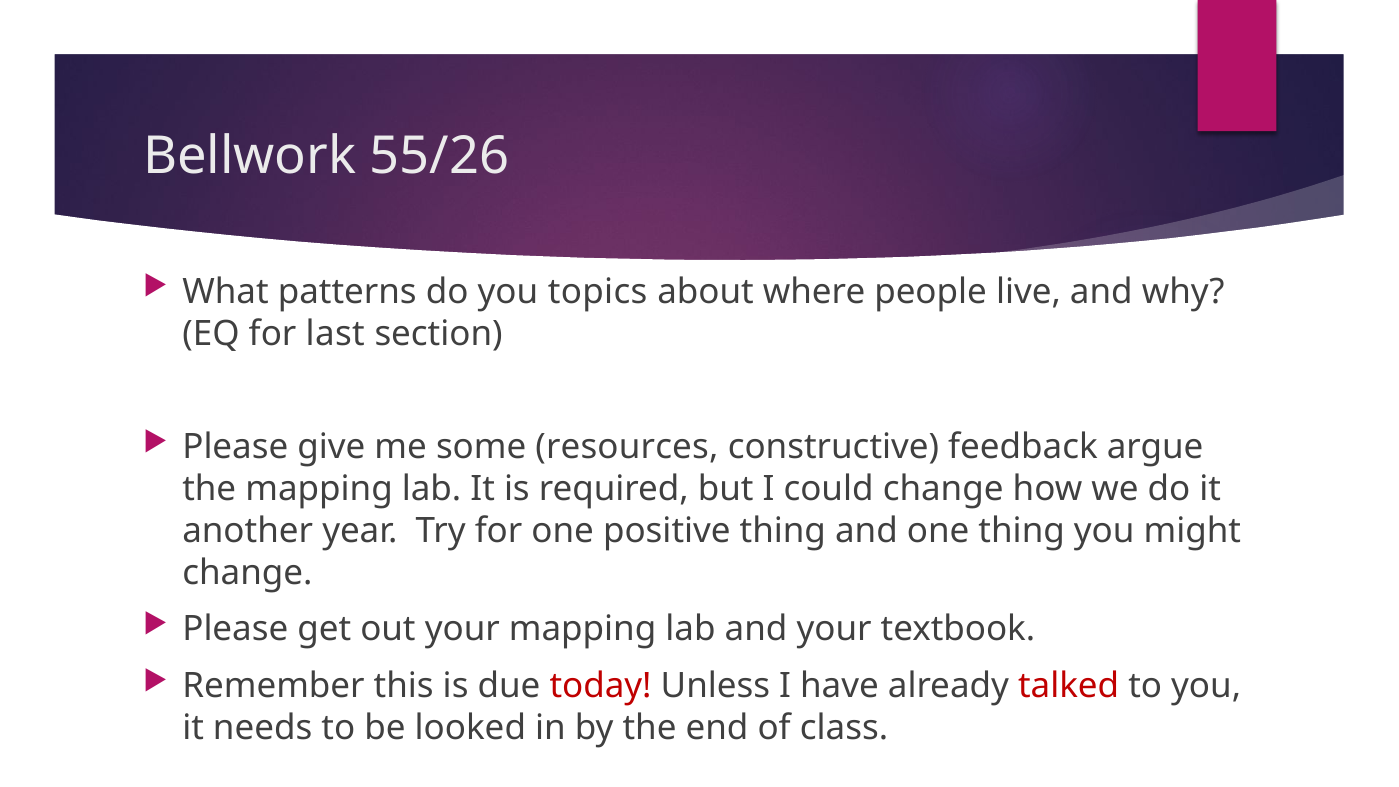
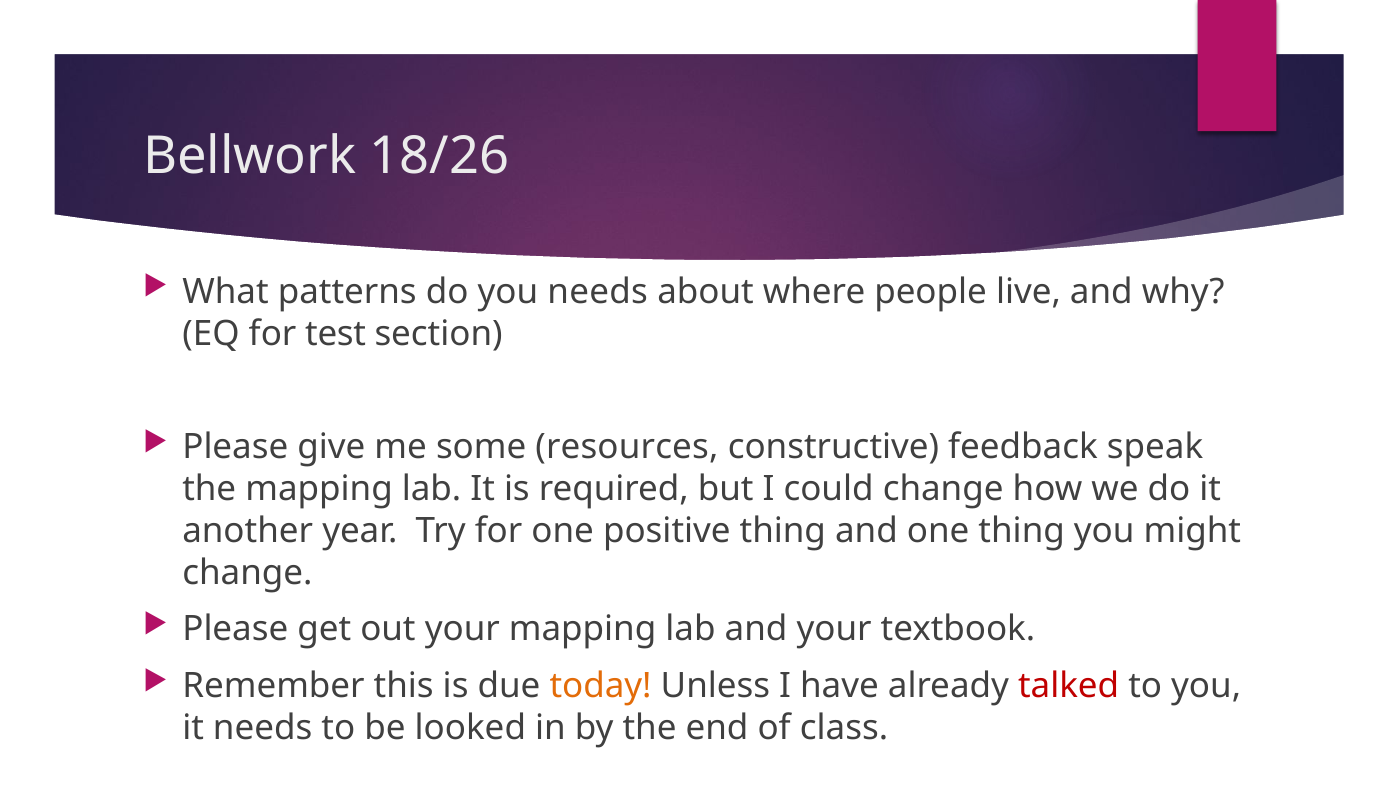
55/26: 55/26 -> 18/26 (440, 156)
you topics: topics -> needs (598, 292)
last: last -> test (336, 334)
argue: argue -> speak (1155, 447)
today colour: red -> orange (601, 686)
